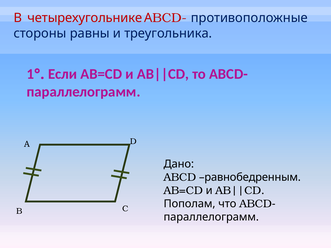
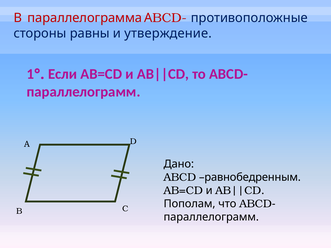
четырехугольнике: четырехугольнике -> параллелограмма (85, 18)
треугольника: треугольника -> утверждение (168, 33)
